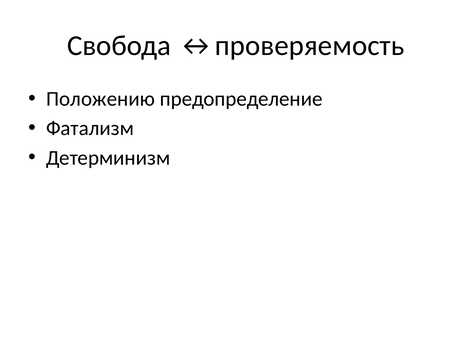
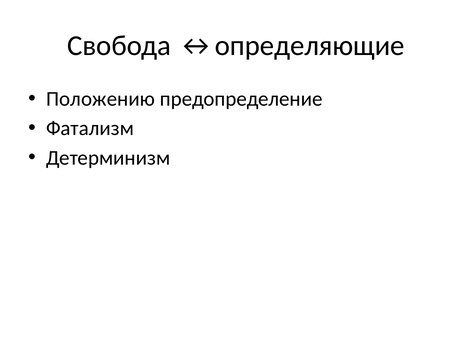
↔проверяемость: ↔проверяемость -> ↔определяющие (291, 46)
